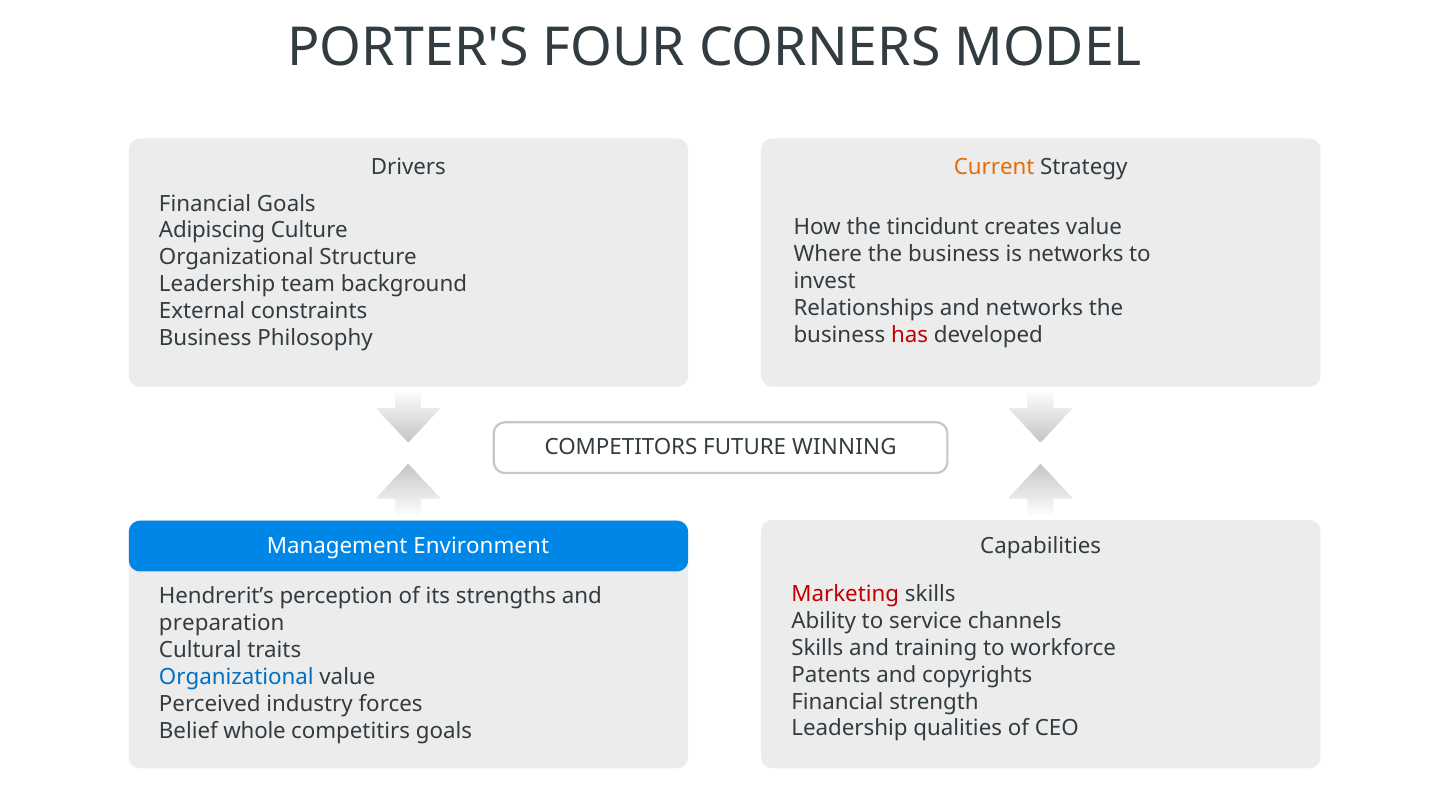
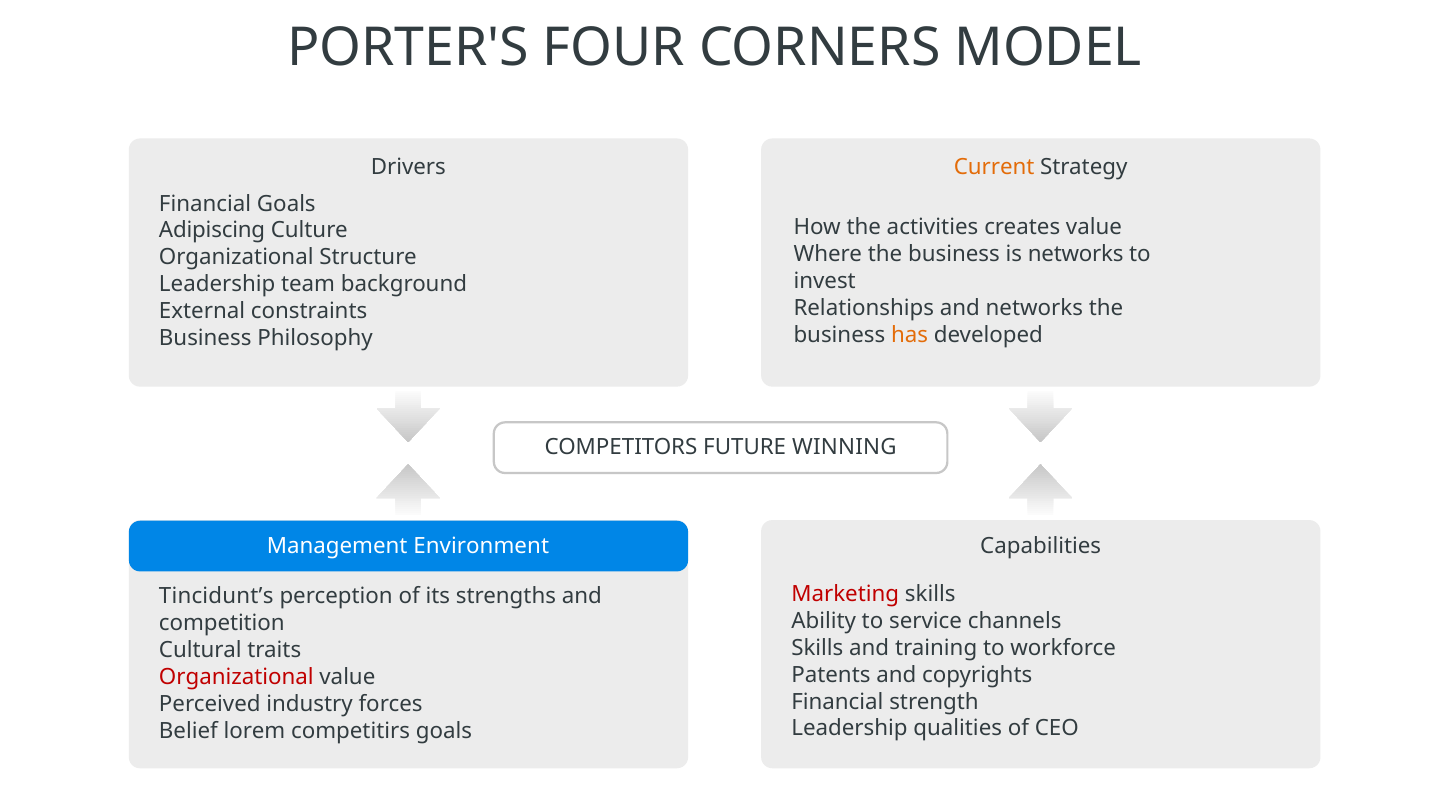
tincidunt: tincidunt -> activities (933, 227)
has colour: red -> orange (910, 335)
Hendrerit’s: Hendrerit’s -> Tincidunt’s (216, 596)
preparation: preparation -> competition (222, 623)
Organizational colour: blue -> red (236, 677)
whole: whole -> lorem (254, 730)
